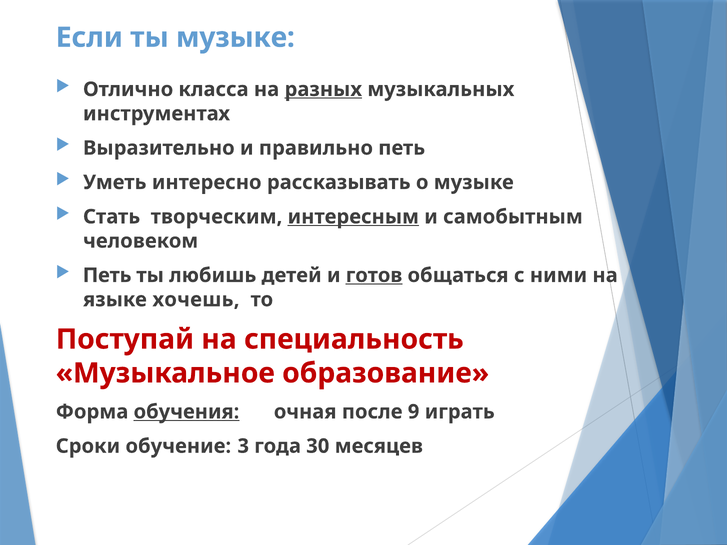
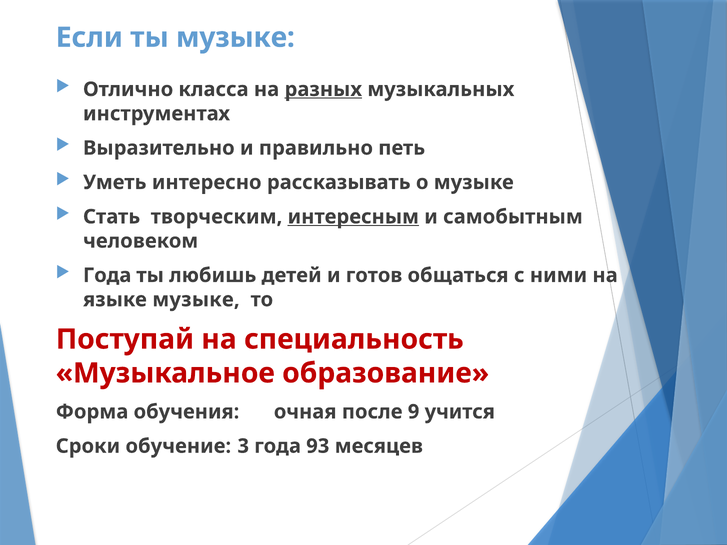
Петь: Петь -> Года (107, 275)
готов underline: present -> none (374, 275)
языке хочешь: хочешь -> музыке (196, 300)
обучения underline: present -> none (186, 412)
играть: играть -> учится (460, 412)
30: 30 -> 93 (318, 446)
